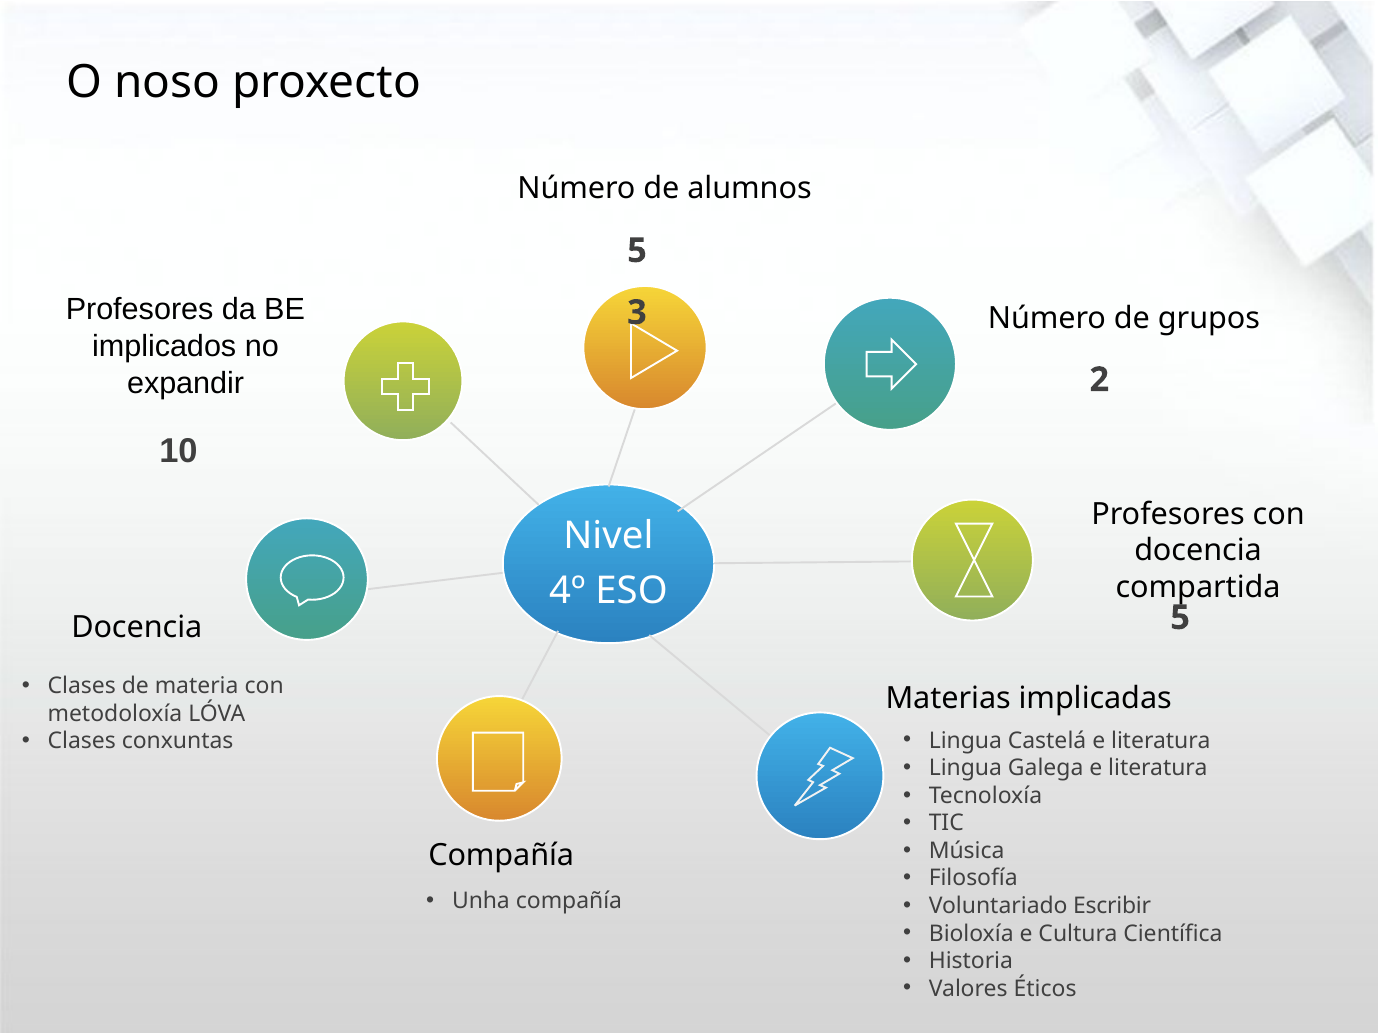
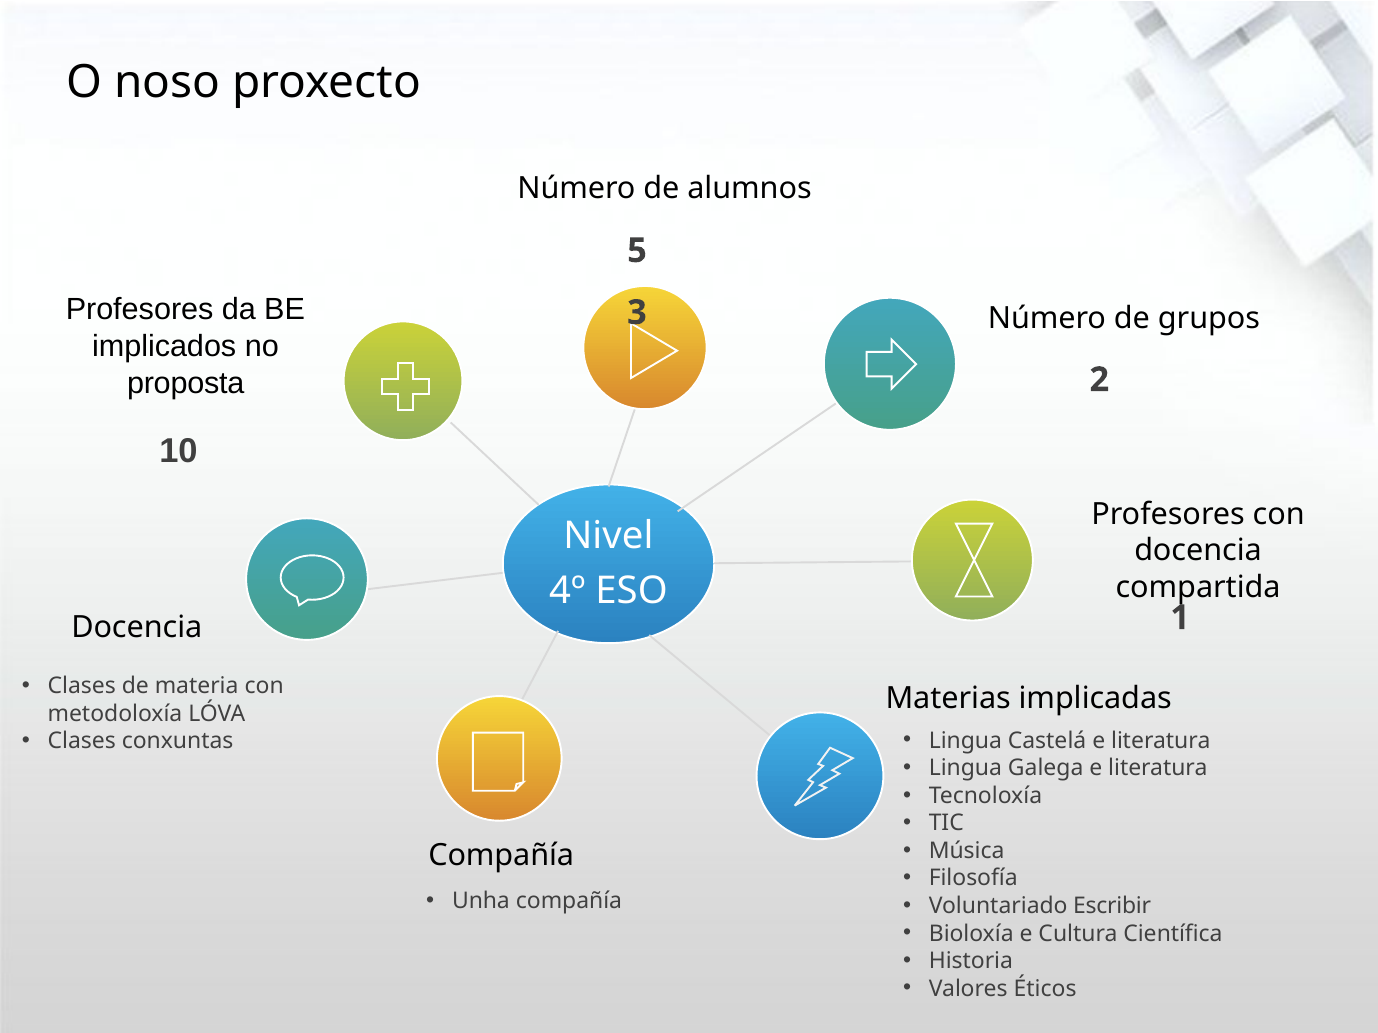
expandir: expandir -> proposta (186, 383)
Docencia 5: 5 -> 1 (1180, 618)
